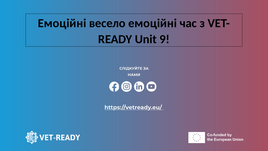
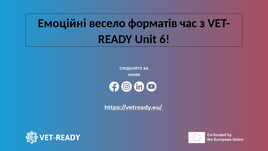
весело емоційні: емоційні -> форматів (153, 23)
9: 9 -> 6 (165, 39)
